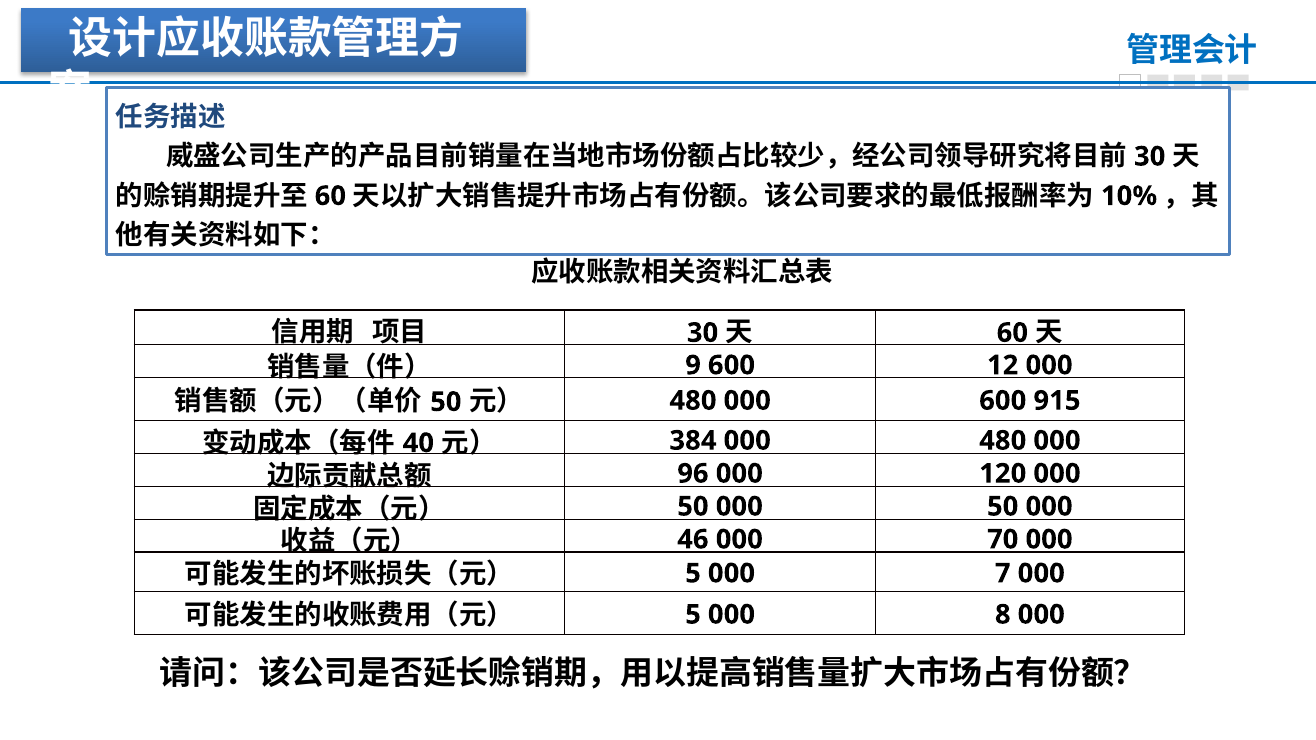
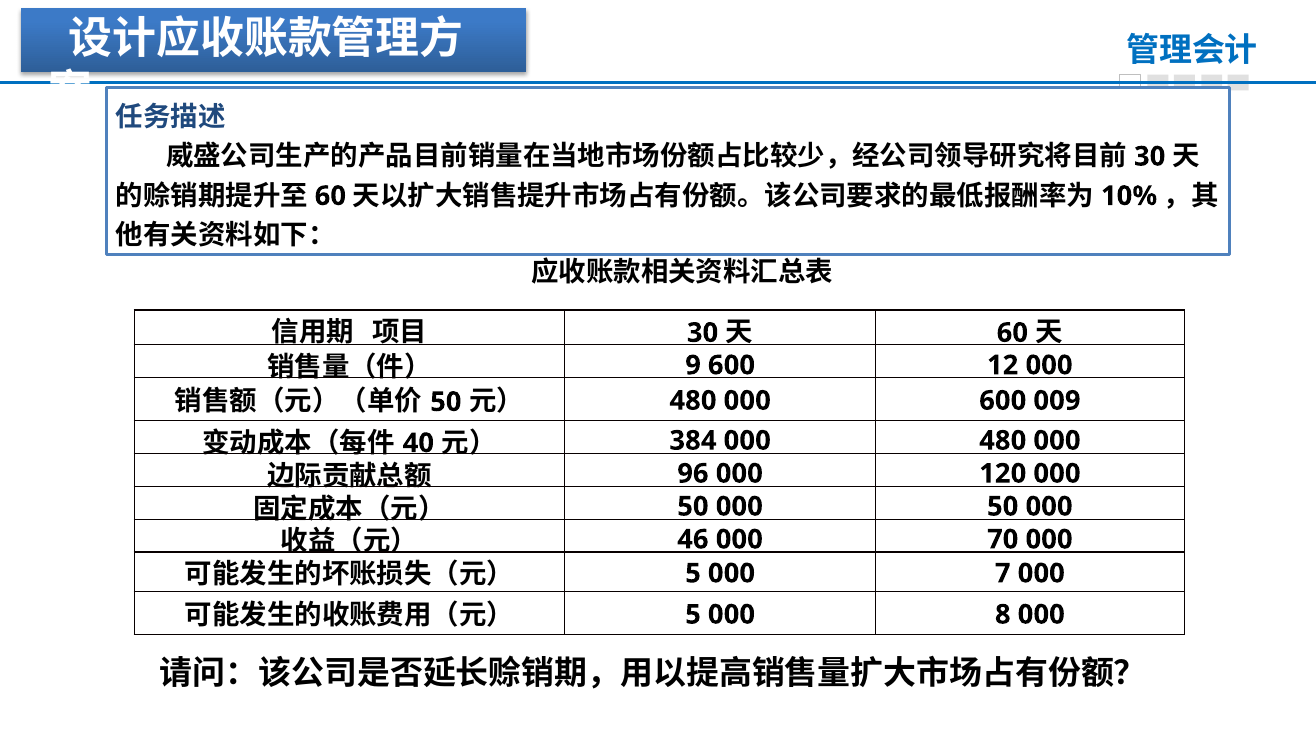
915: 915 -> 009 (1057, 401)
